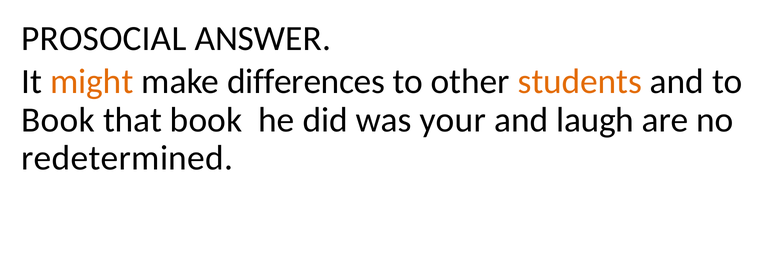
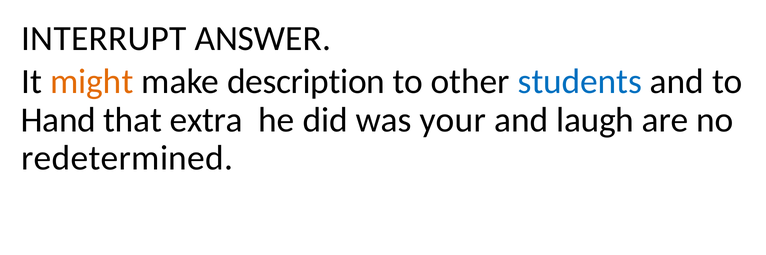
PROSOCIAL: PROSOCIAL -> INTERRUPT (104, 39)
differences: differences -> description (306, 82)
students colour: orange -> blue (580, 82)
Book: Book -> Hand (58, 120)
that book: book -> extra (206, 120)
